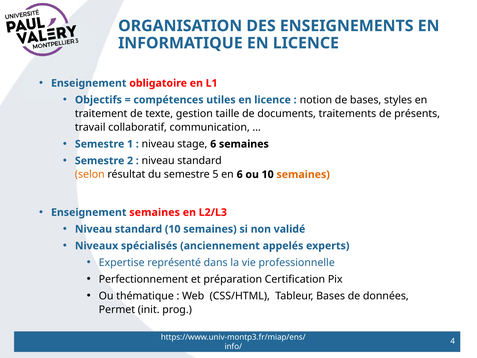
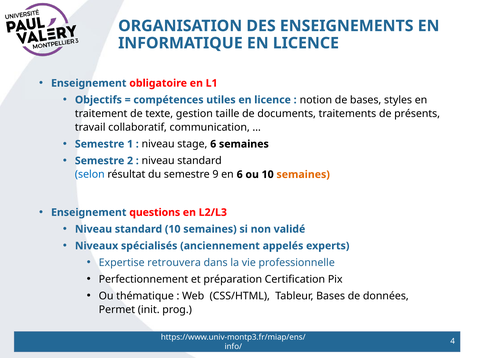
selon colour: orange -> blue (90, 174)
5: 5 -> 9 (215, 174)
Enseignement semaines: semaines -> questions (155, 212)
représenté: représenté -> retrouvera (174, 262)
